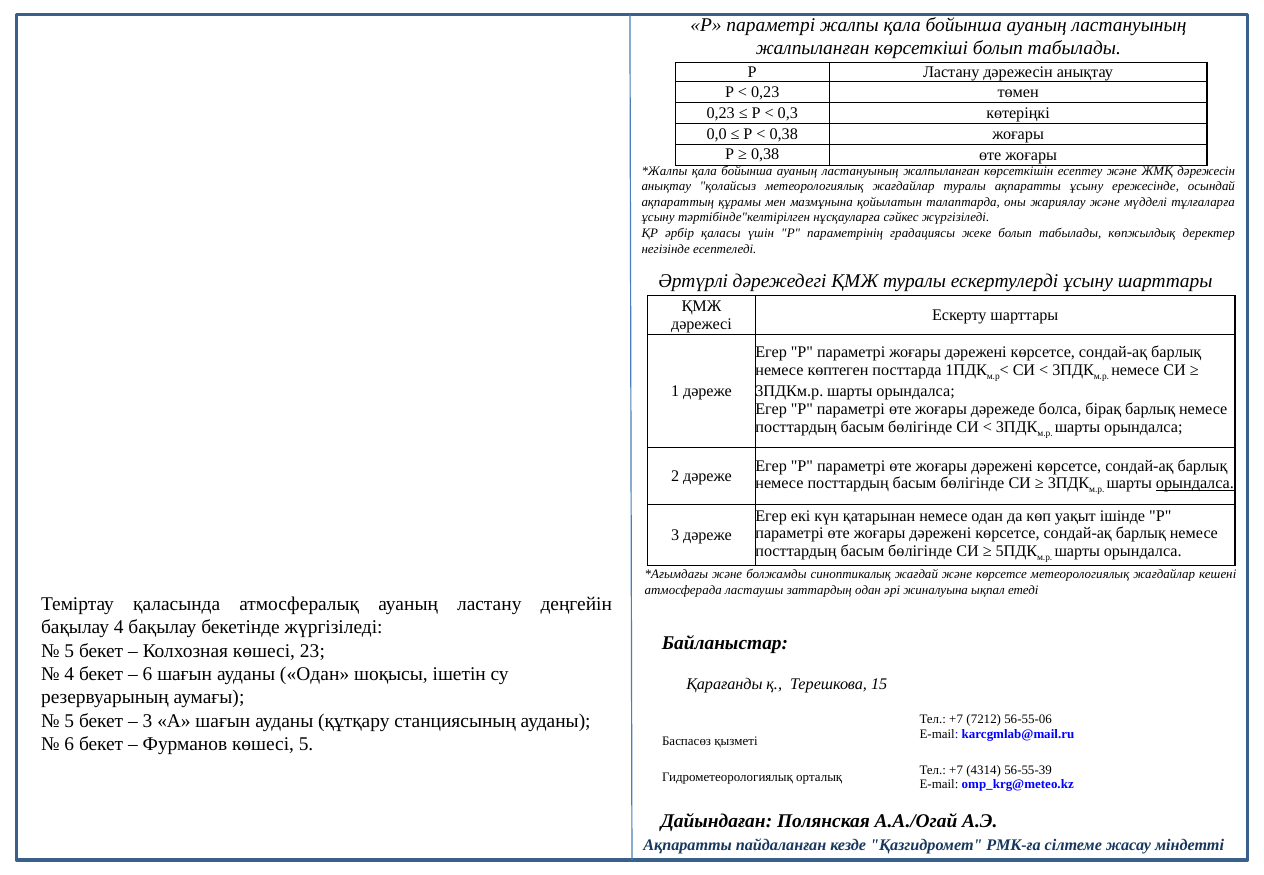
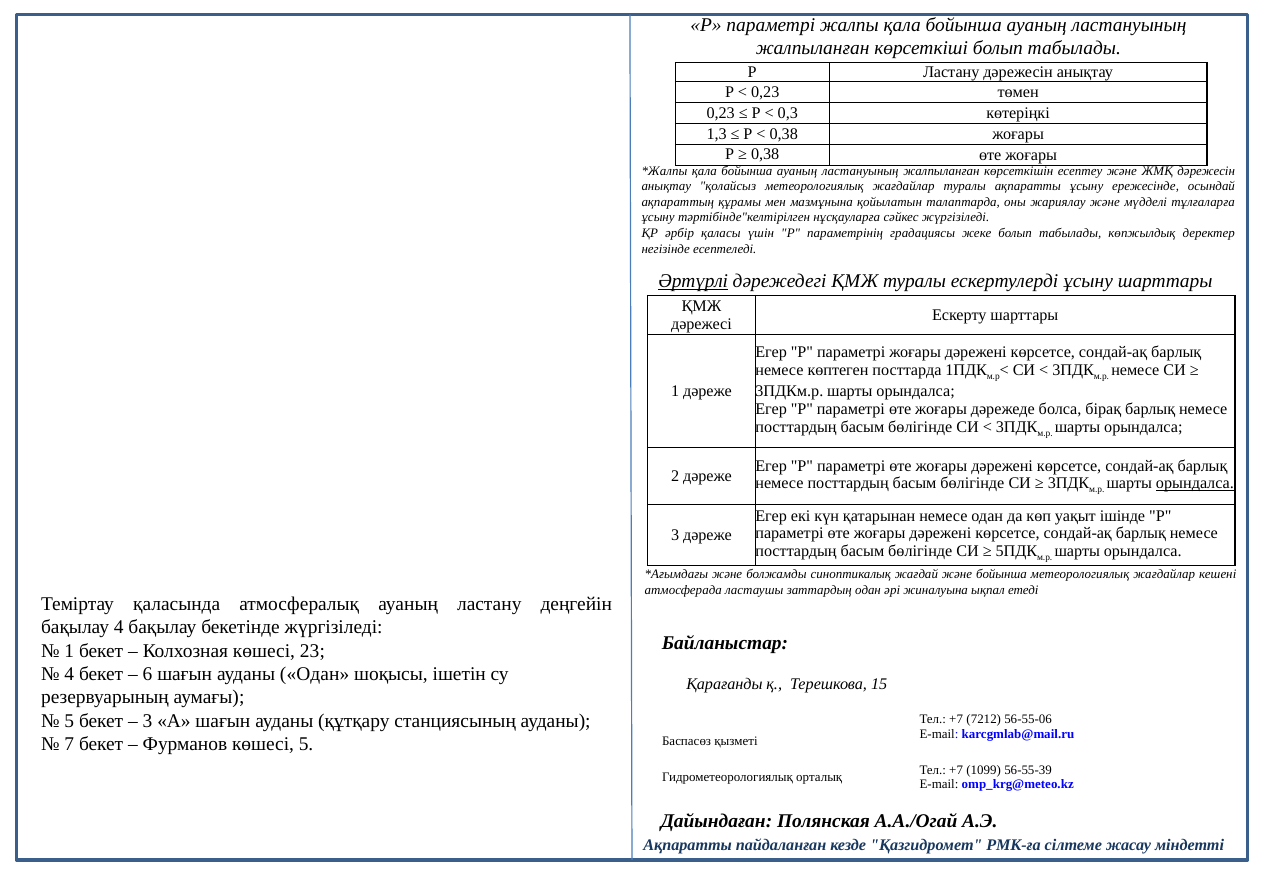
0,0: 0,0 -> 1,3 (717, 134)
Әртүрлі underline: none -> present (693, 281)
және көрсетсе: көрсетсе -> бойынша (1001, 574)
5: 5 -> 1 (69, 651)
6: 6 -> 7 (69, 744)
4314: 4314 -> 1099 (984, 770)
